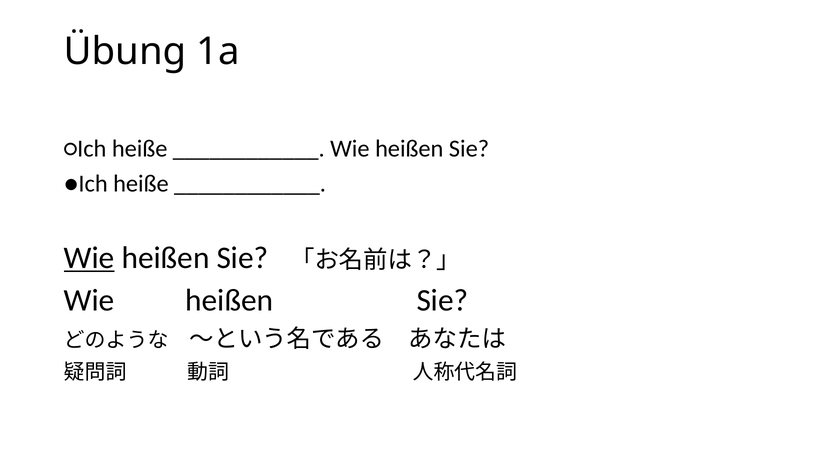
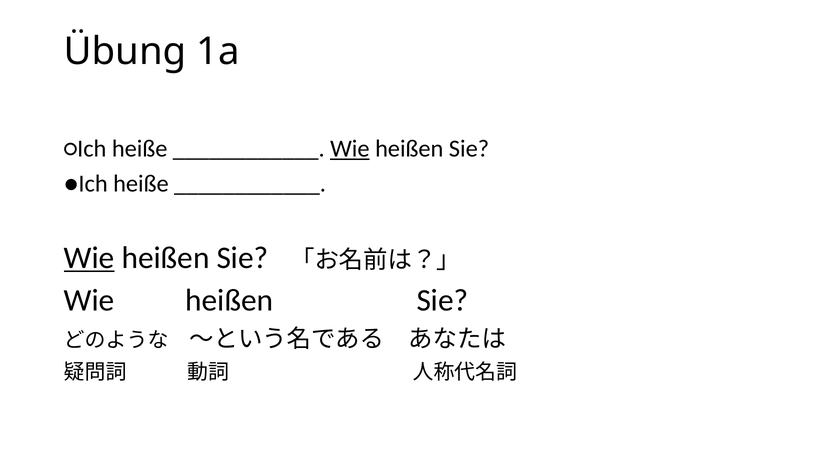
Wie underline: none -> present (350, 149)
